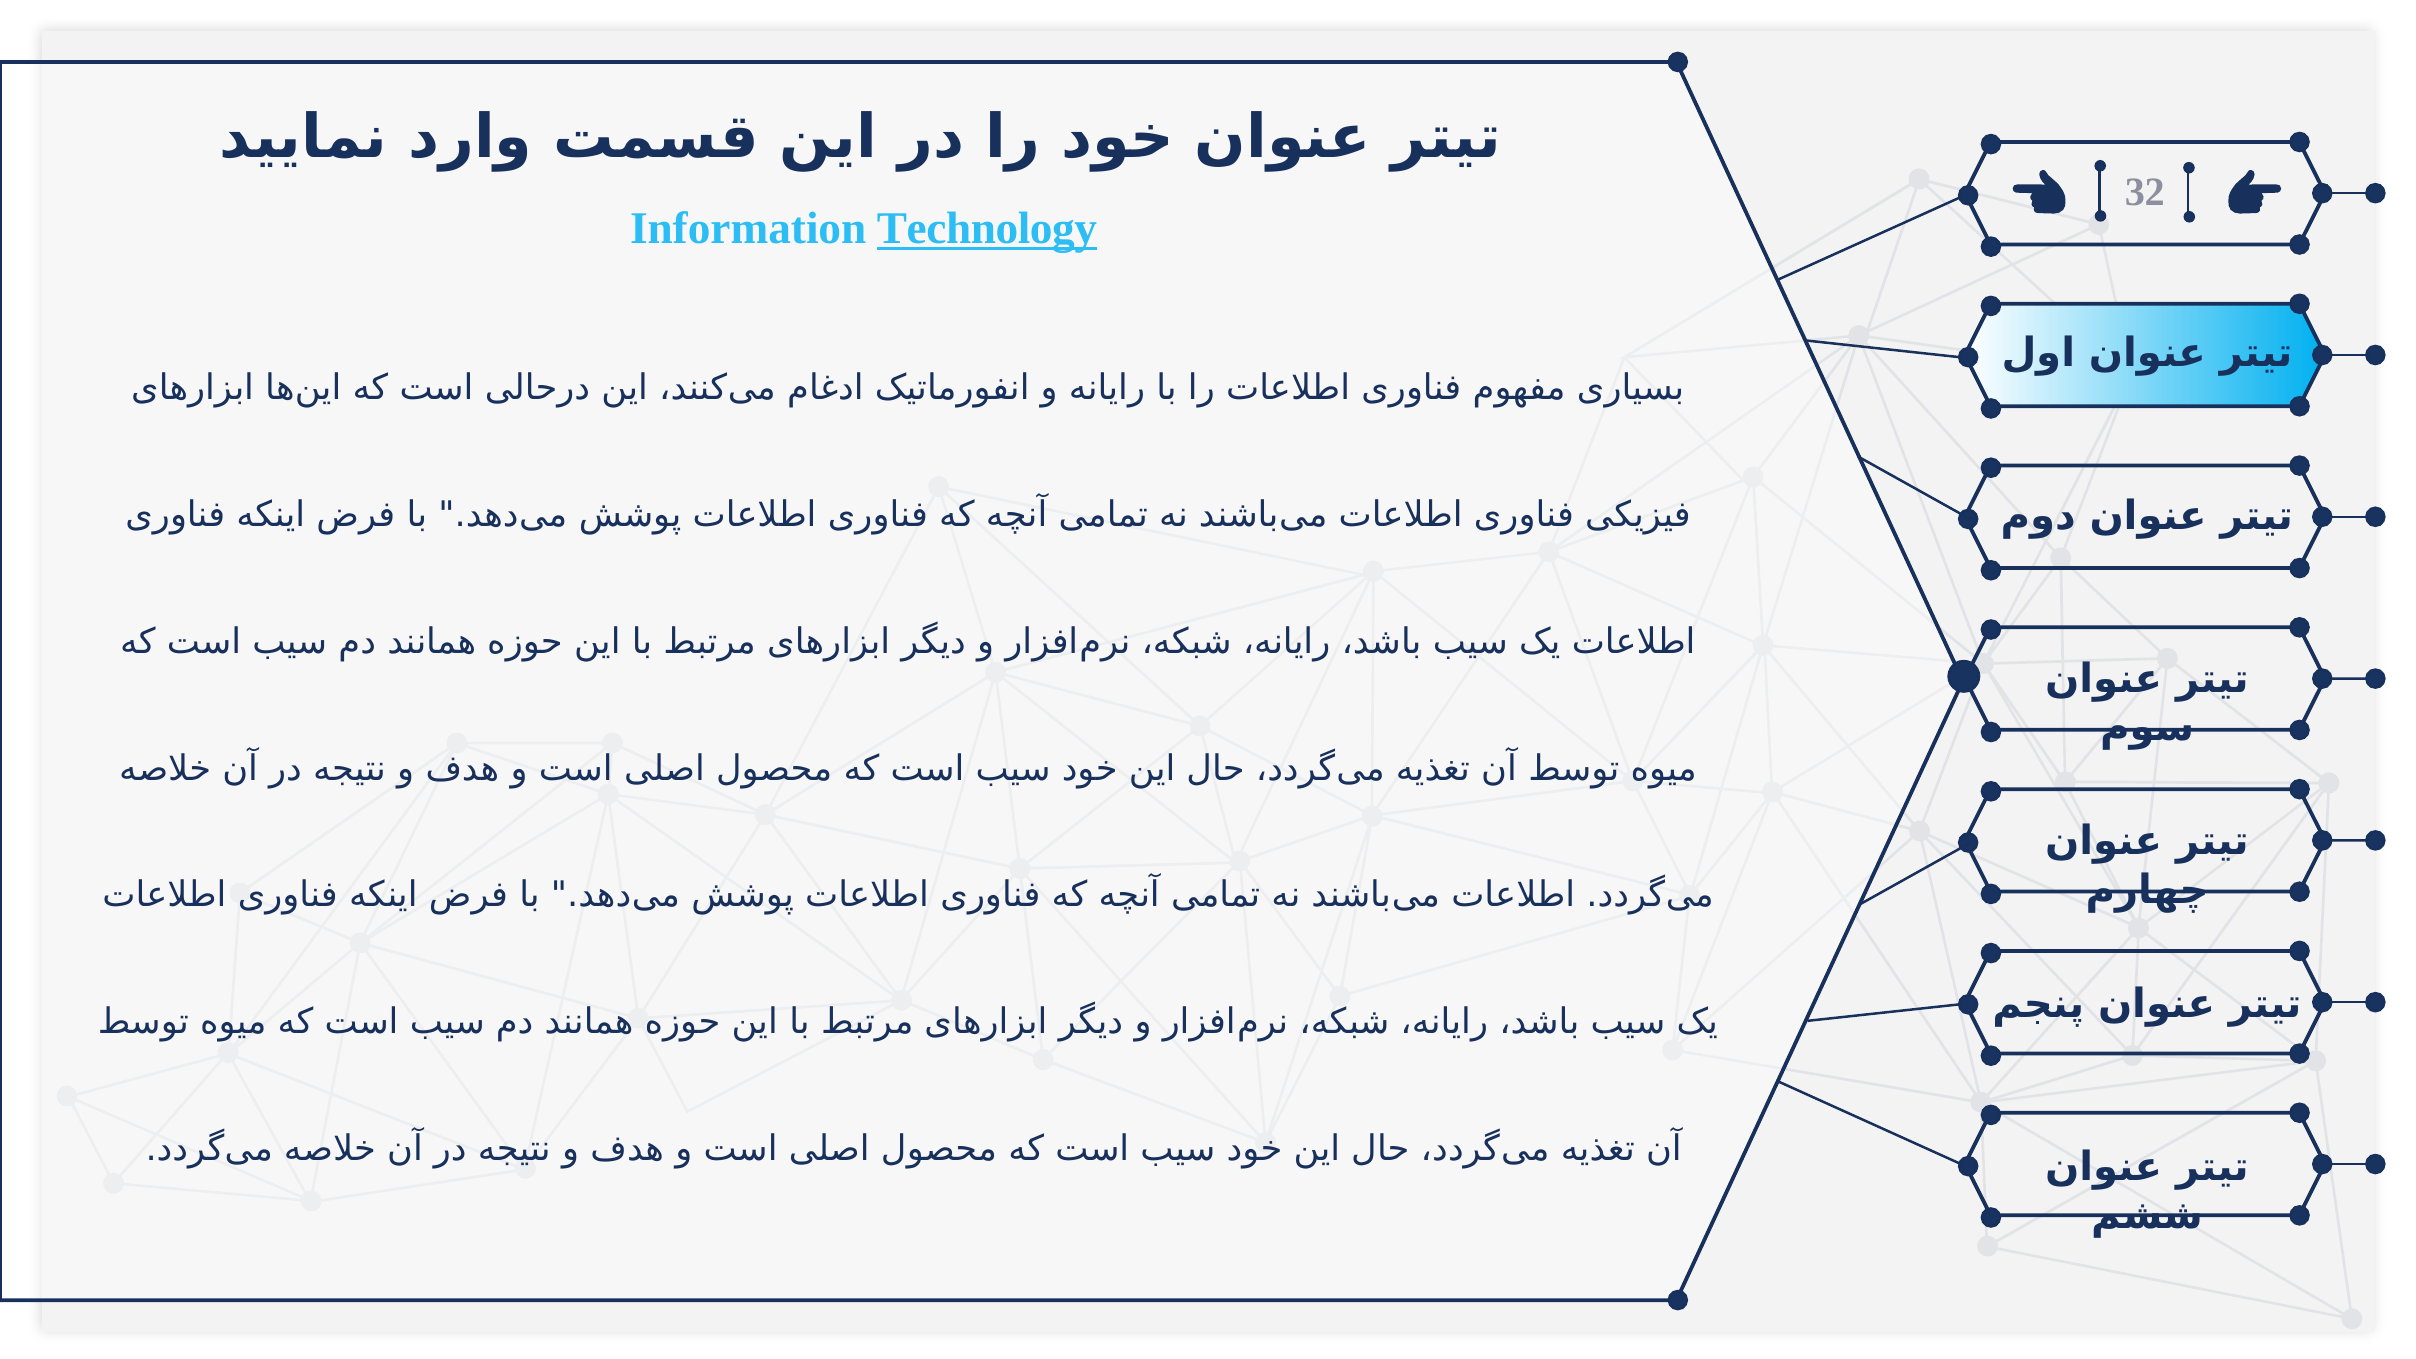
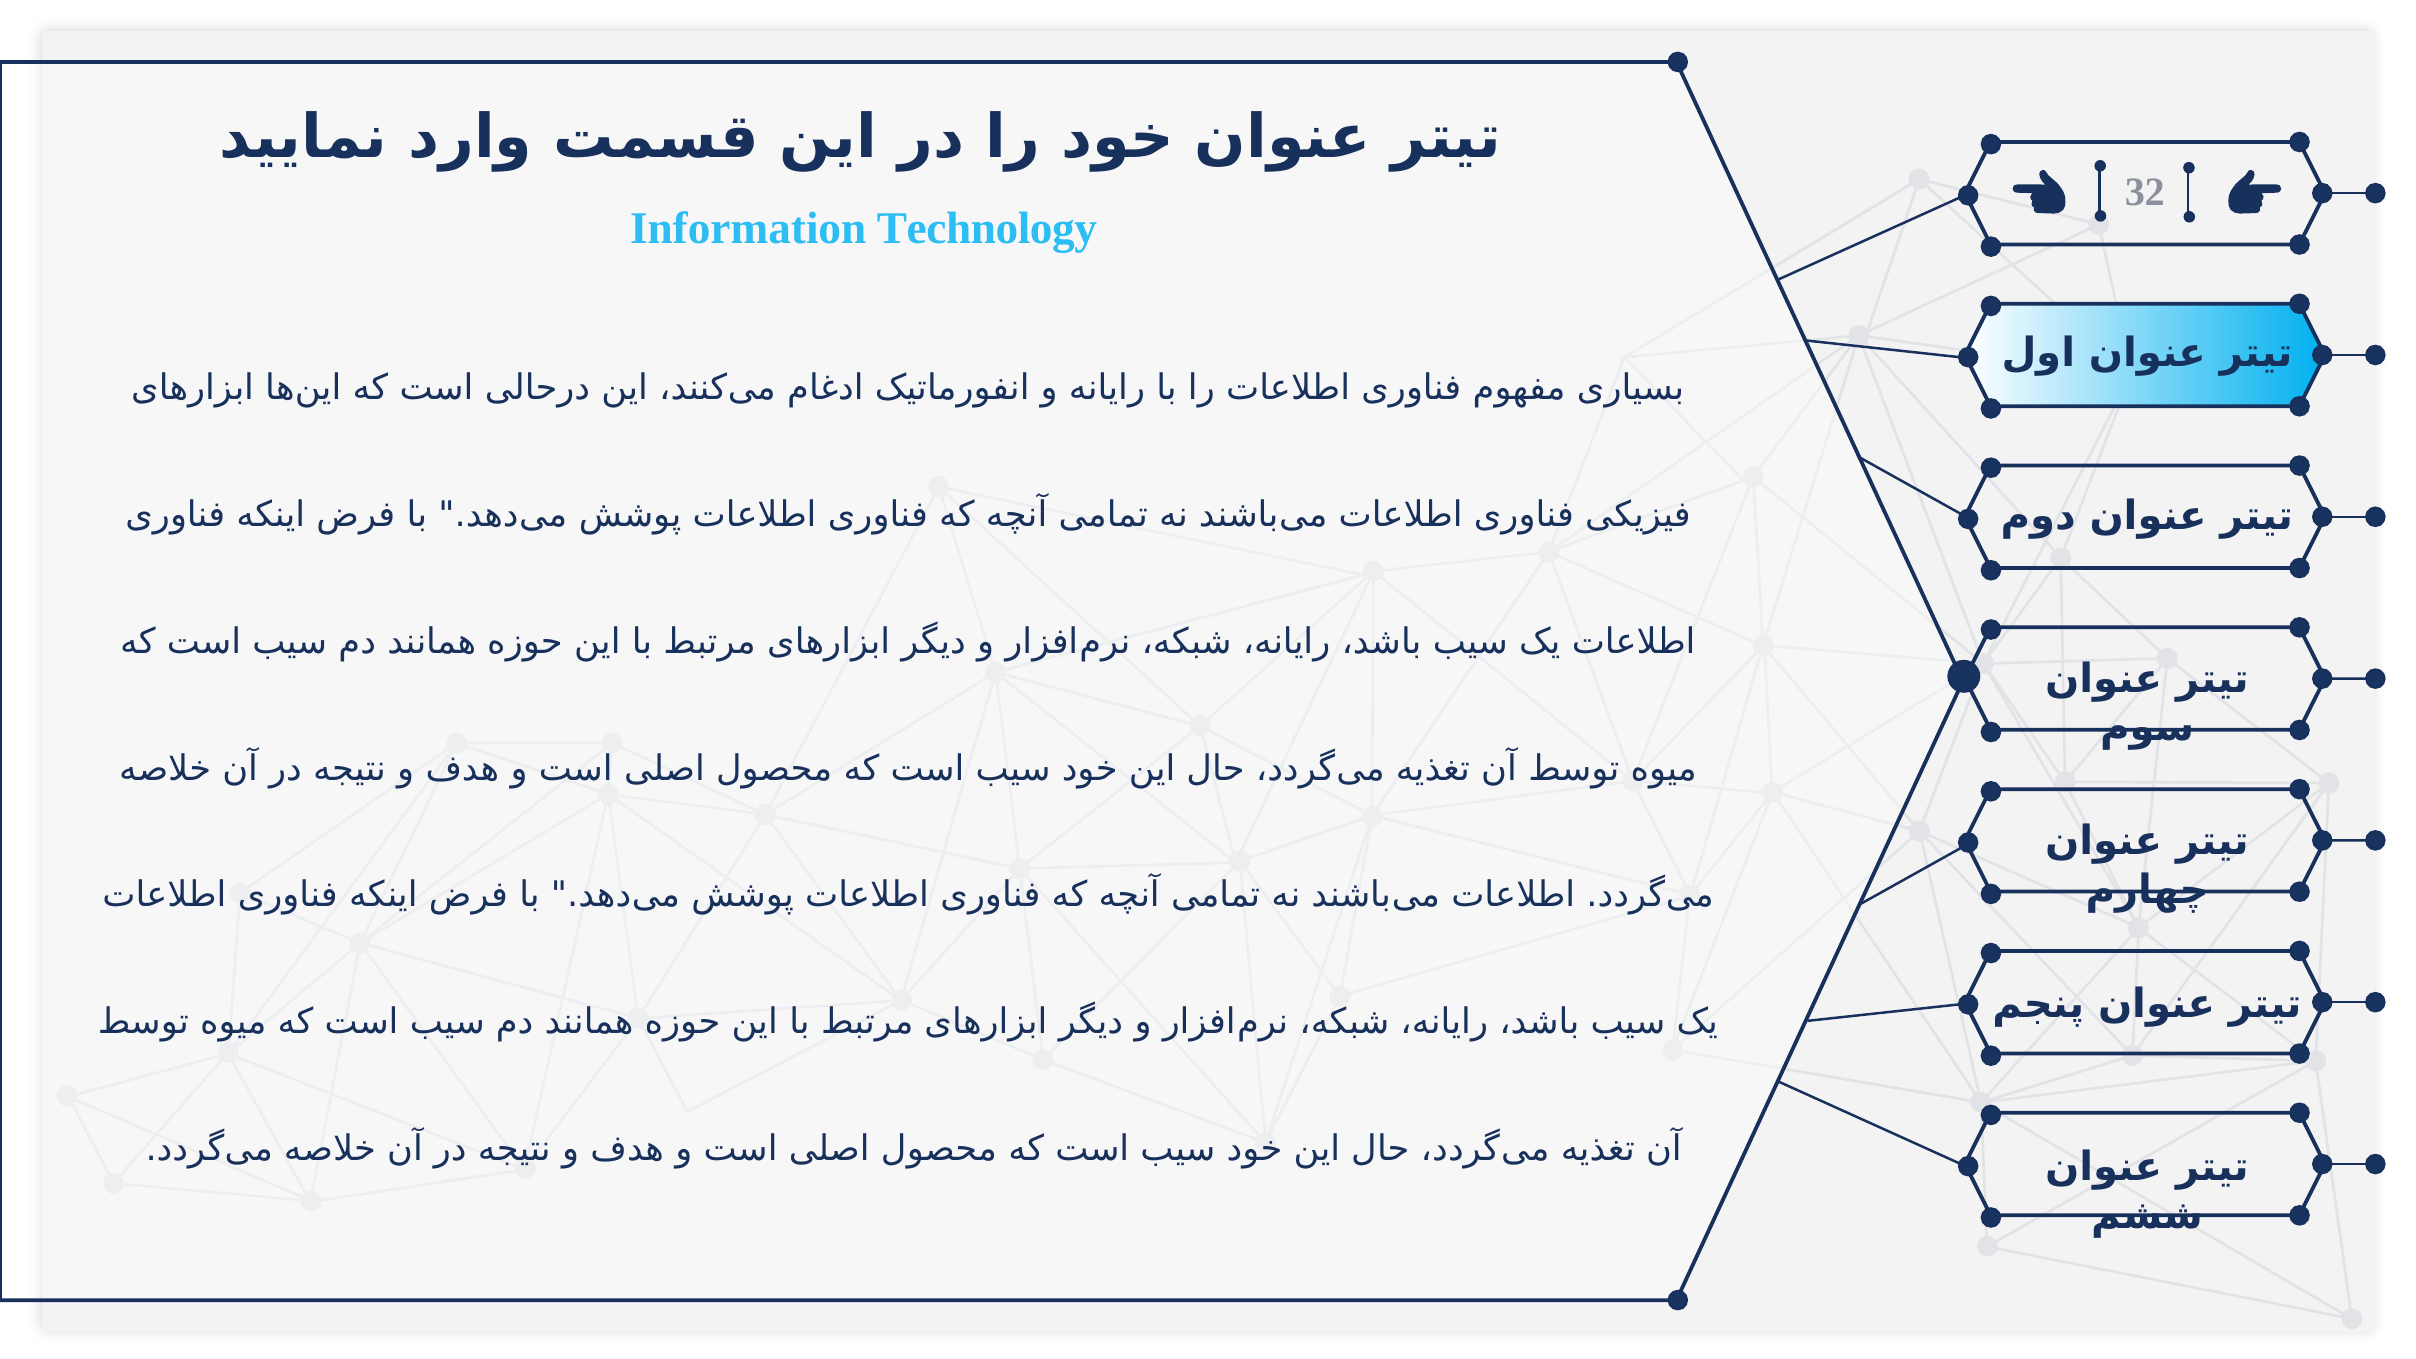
Technology underline: present -> none (987, 229)
